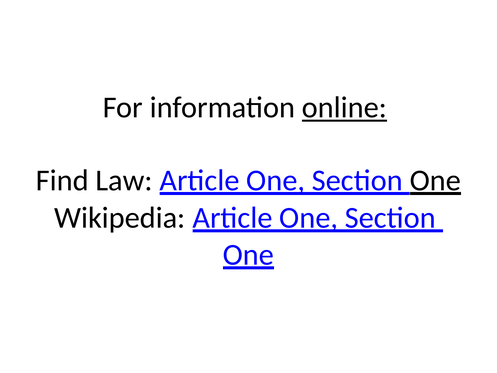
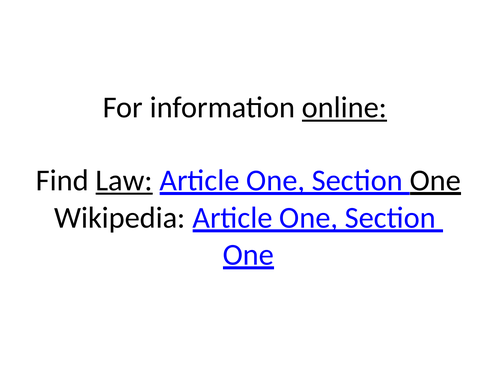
Law underline: none -> present (124, 180)
